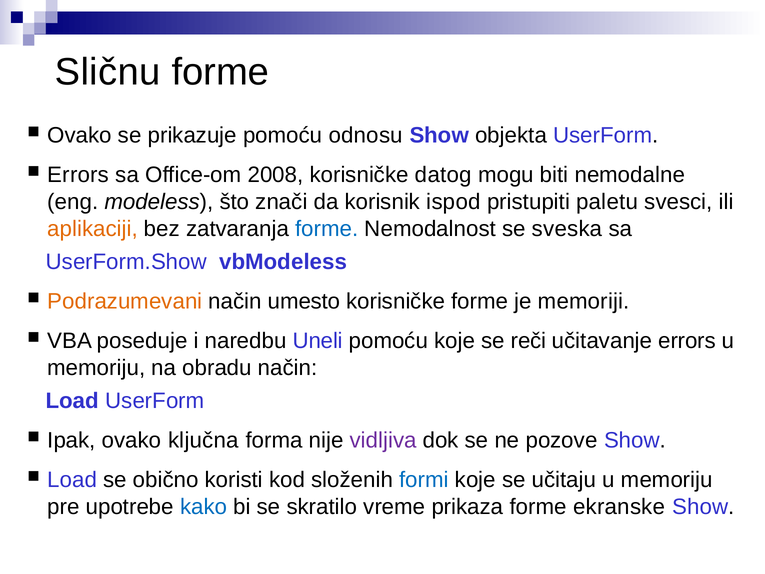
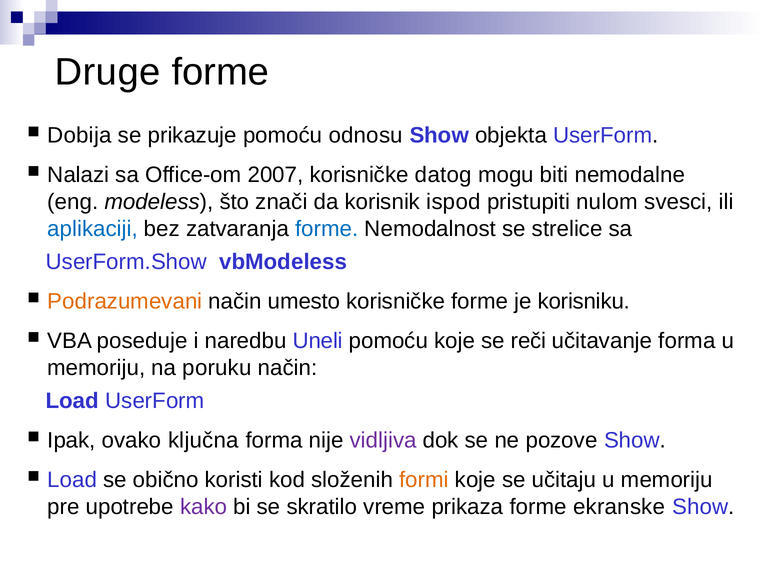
Sličnu: Sličnu -> Druge (108, 72)
Ovako: Ovako -> Dobija (80, 136)
Errors: Errors -> Nalazi (78, 175)
2008: 2008 -> 2007 (276, 175)
paletu: paletu -> nulom (607, 202)
aplikaciji colour: orange -> blue (93, 229)
sveska: sveska -> strelice (567, 229)
memoriji: memoriji -> korisniku (584, 301)
učitavanje errors: errors -> forma (687, 341)
obradu: obradu -> poruku (217, 368)
formi colour: blue -> orange (424, 480)
kako colour: blue -> purple (204, 507)
